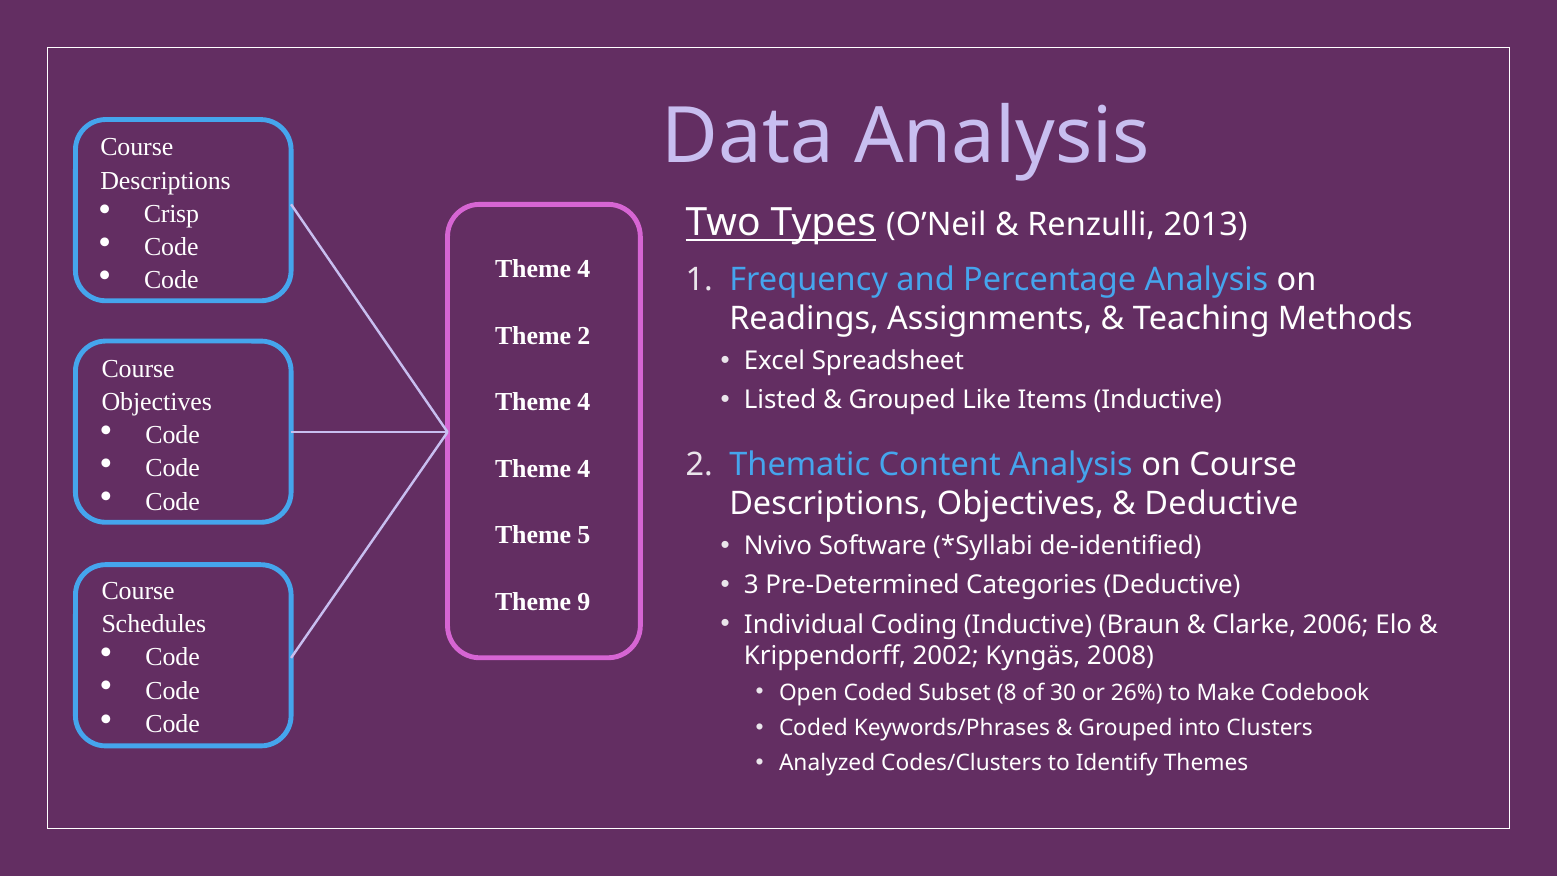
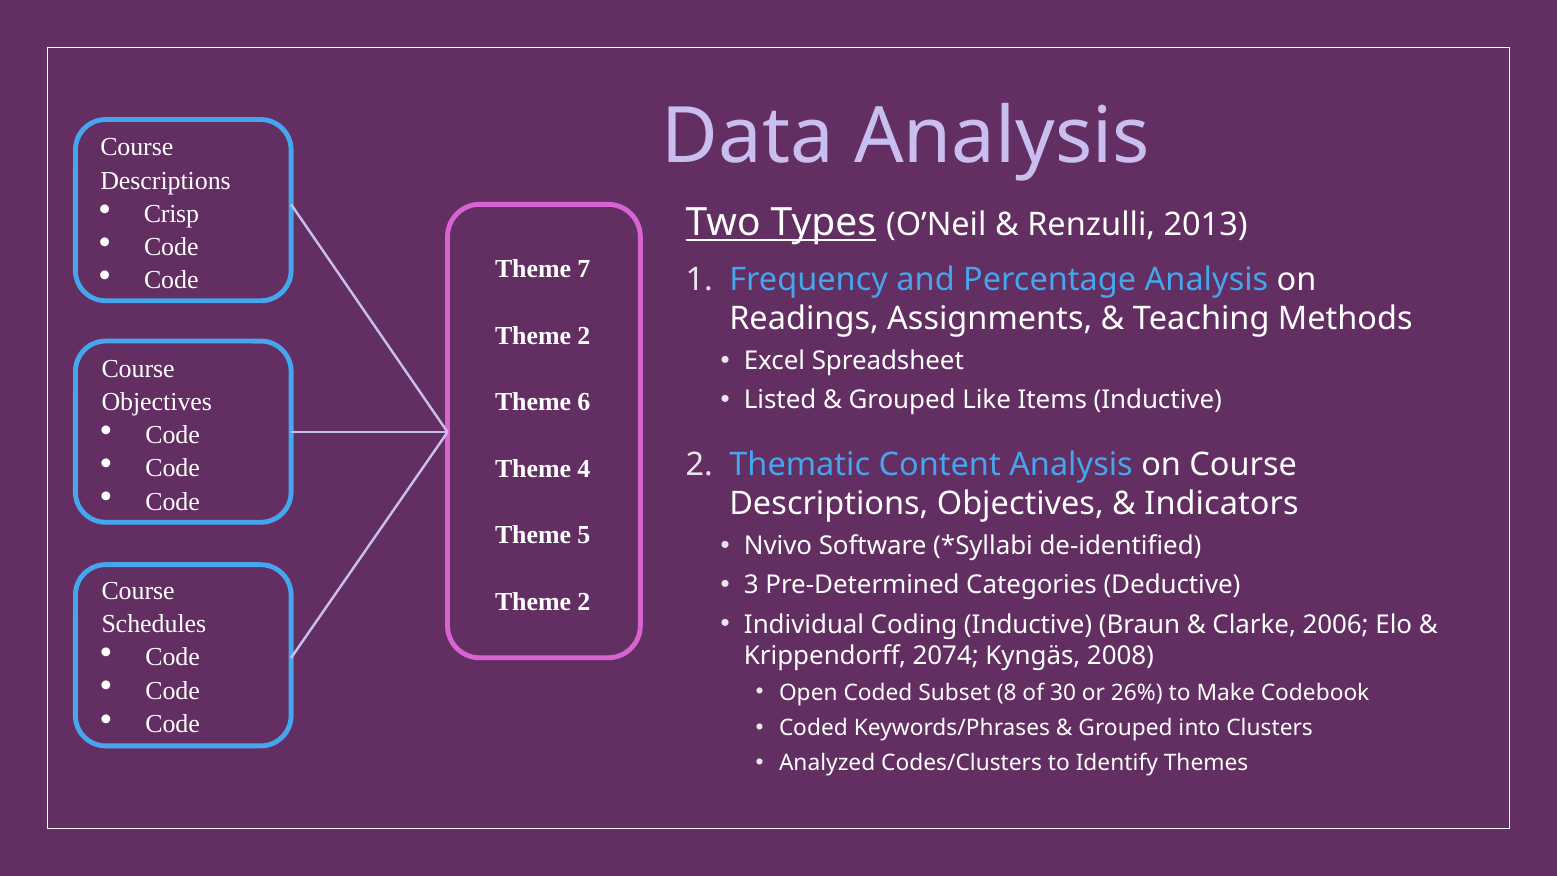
4: 4 -> 7 (584, 269)
4: 4 -> 6 (584, 402)
Deductive: Deductive -> Indicators (1222, 503)
9: 9 -> 2 (584, 602)
2002: 2002 -> 2074 (946, 655)
